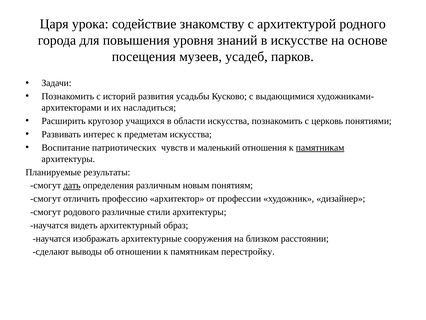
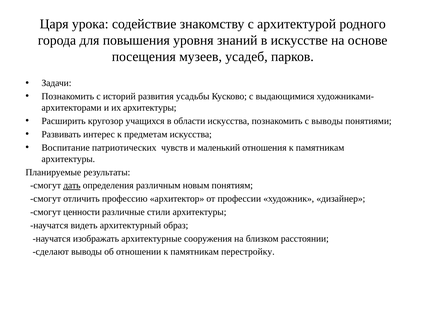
их насладиться: насладиться -> архитектуры (150, 108)
с церковь: церковь -> выводы (327, 121)
памятникам underline: present -> none (320, 147)
родового: родового -> ценности (82, 212)
